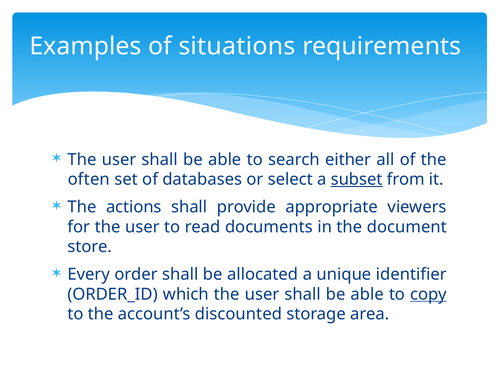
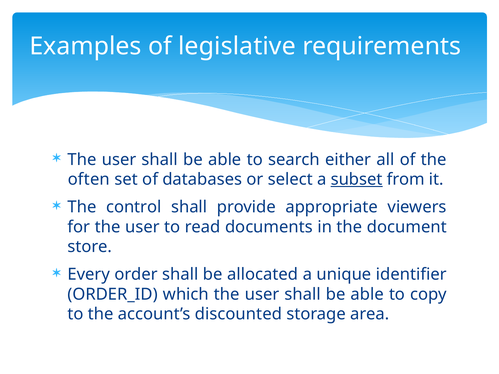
situations: situations -> legislative (237, 46)
actions: actions -> control (134, 207)
copy underline: present -> none (428, 294)
